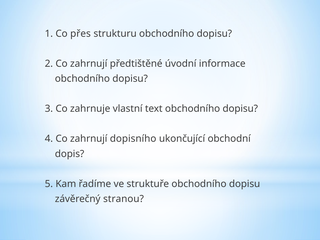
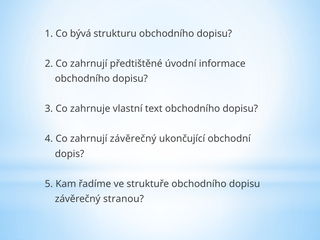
přes: přes -> bývá (81, 34)
zahrnují dopisního: dopisního -> závěrečný (133, 139)
